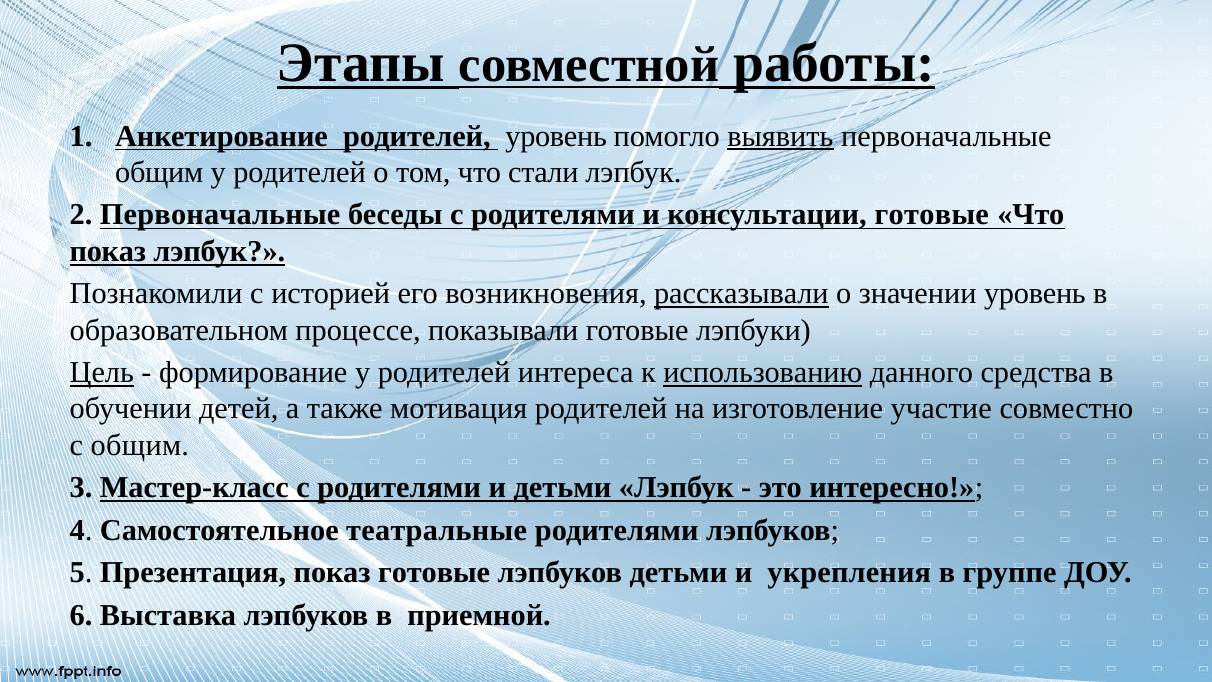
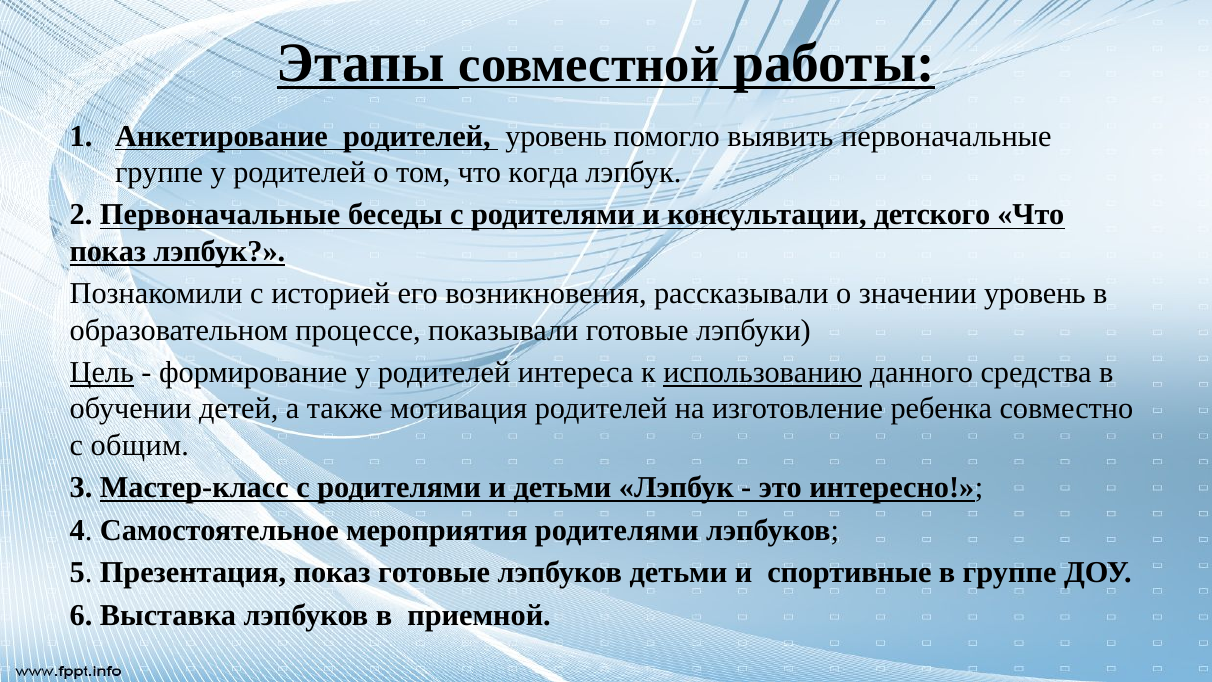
выявить underline: present -> none (780, 136)
общим: общим -> группе (159, 172)
стали: стали -> когда (543, 172)
консультации готовые: готовые -> детского (932, 215)
рассказывали underline: present -> none (741, 294)
участие: участие -> ребенка (941, 409)
театральные: театральные -> мероприятия (437, 530)
укрепления: укрепления -> спортивные (849, 572)
